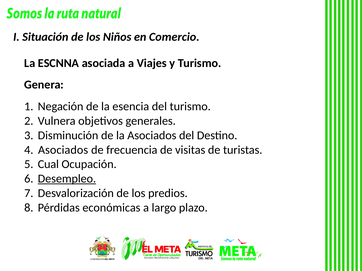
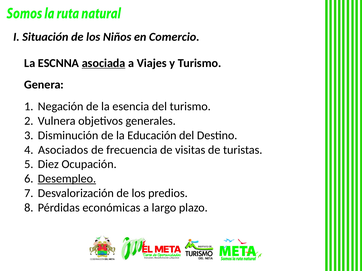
asociada underline: none -> present (104, 63)
la Asociados: Asociados -> Educación (152, 136)
Cual: Cual -> Diez (48, 165)
